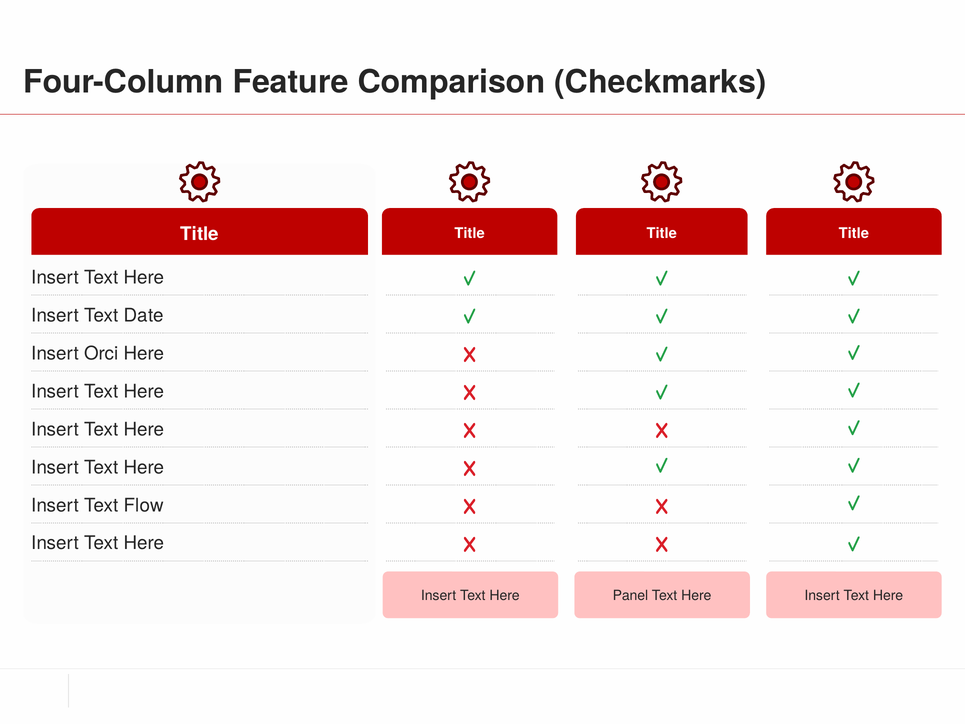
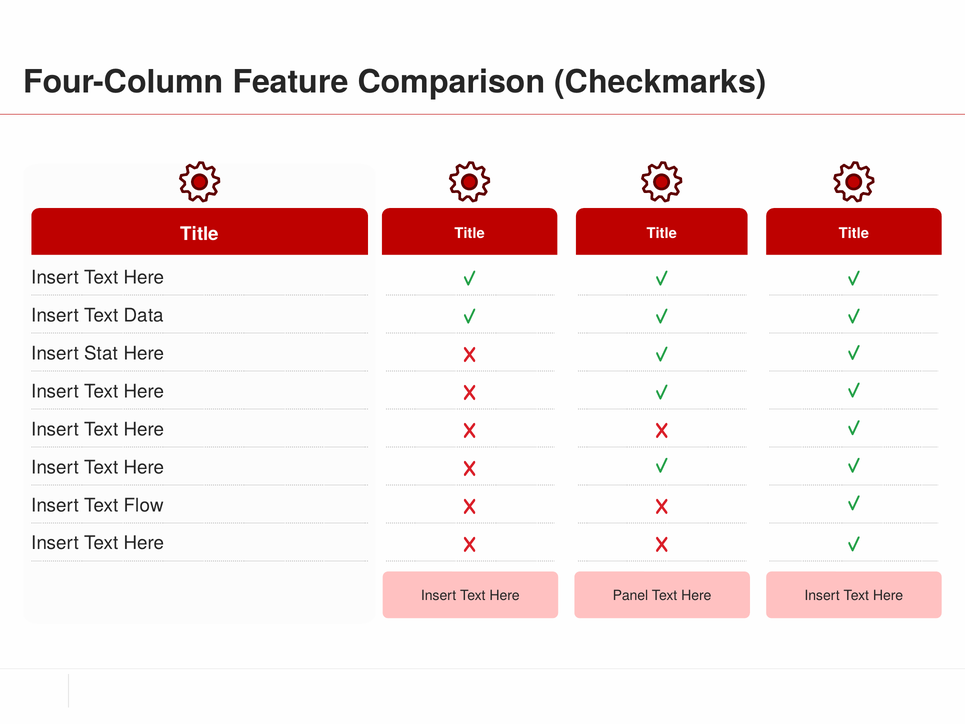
Date: Date -> Data (144, 315)
Orci: Orci -> Stat (101, 353)
